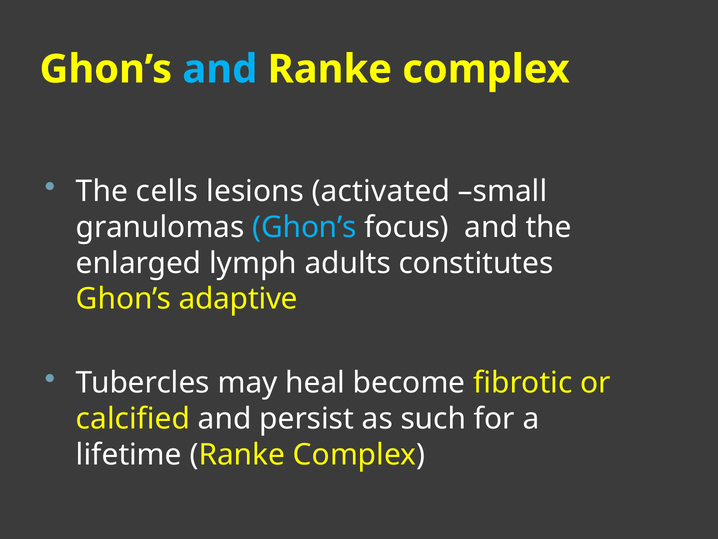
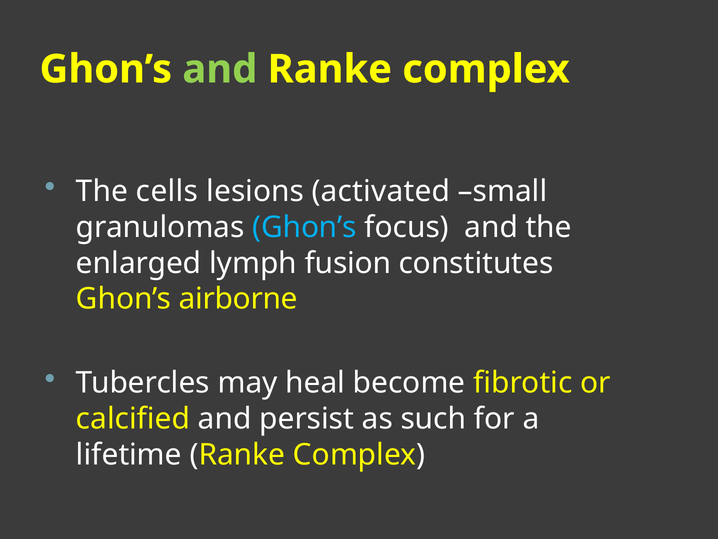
and colour: light blue -> light green (220, 69)
adults: adults -> fusion (348, 263)
adaptive: adaptive -> airborne (238, 299)
